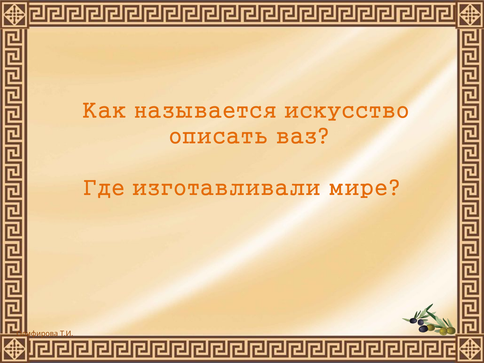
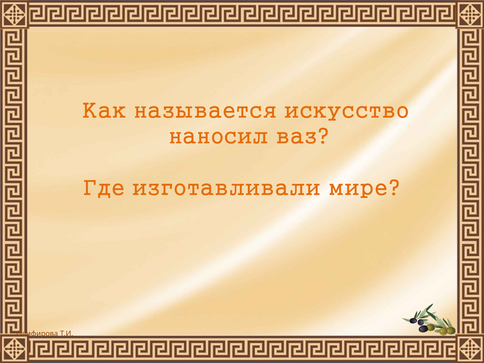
описать: описать -> наносил (219, 136)
